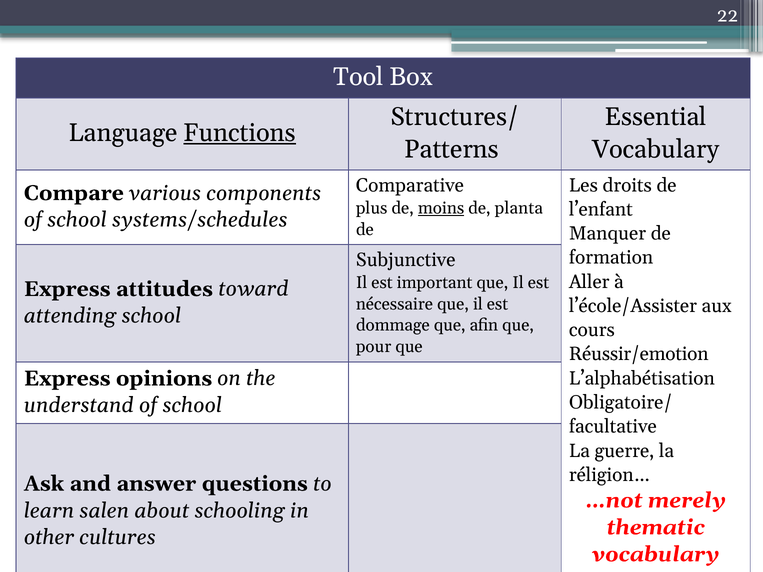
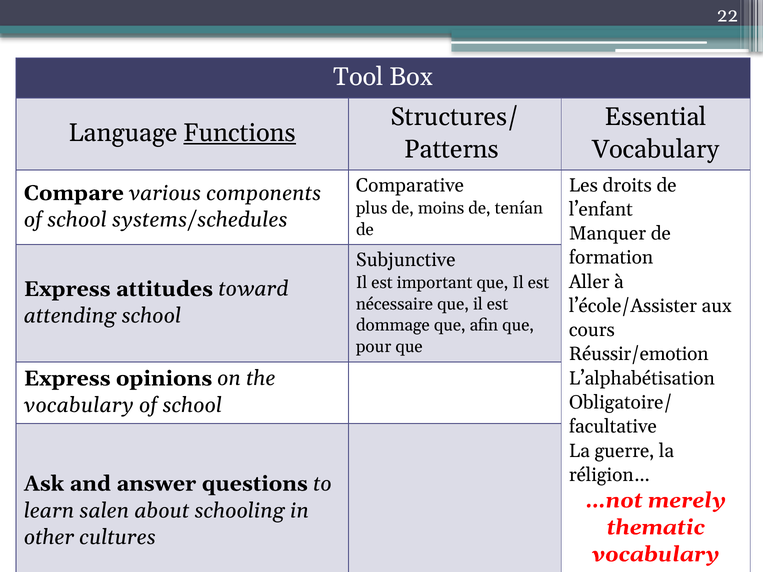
moins underline: present -> none (441, 208)
planta: planta -> tenían (519, 208)
understand: understand -> vocabulary (79, 406)
